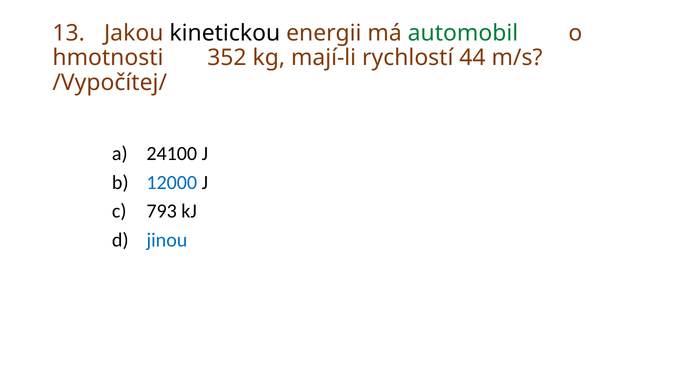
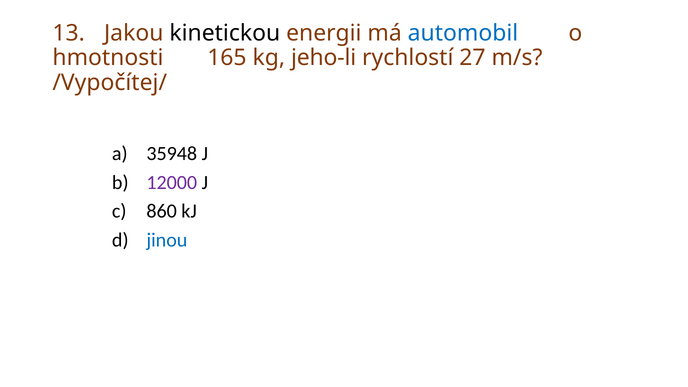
automobil colour: green -> blue (463, 33)
352: 352 -> 165 (227, 58)
mají-li: mají-li -> jeho-li (324, 58)
44: 44 -> 27 (472, 58)
24100: 24100 -> 35948 (172, 154)
12000 colour: blue -> purple (172, 182)
793: 793 -> 860 (162, 211)
